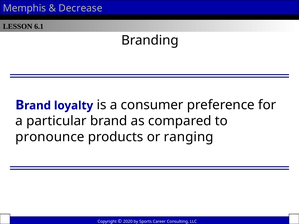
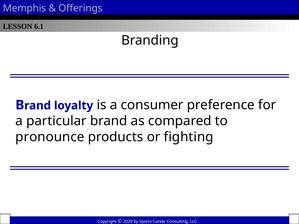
Decrease: Decrease -> Offerings (81, 8)
ranging: ranging -> fighting (189, 137)
